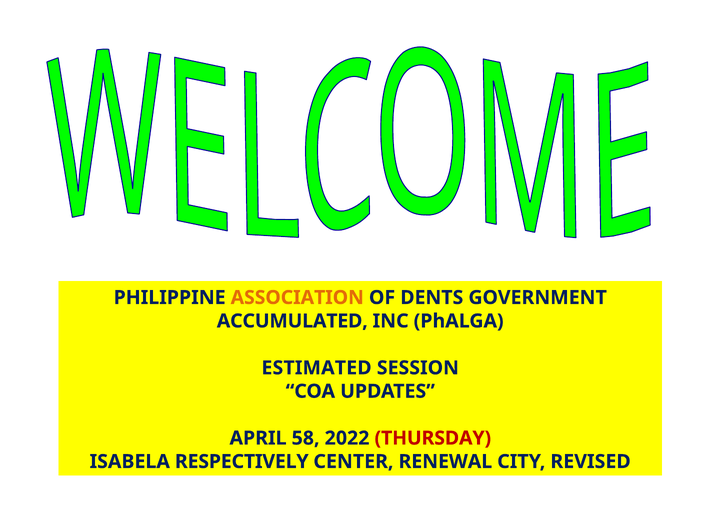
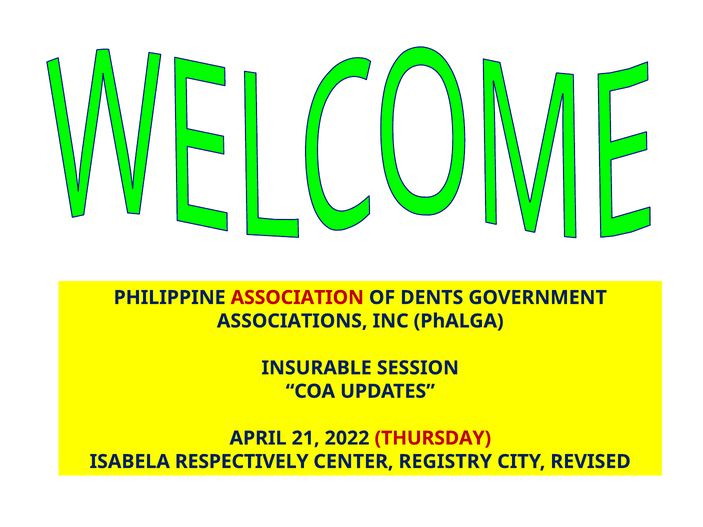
ASSOCIATION colour: orange -> red (297, 298)
ACCUMULATED: ACCUMULATED -> ASSOCIATIONS (292, 321)
ESTIMATED: ESTIMATED -> INSURABLE (317, 368)
58: 58 -> 21 (306, 438)
RENEWAL: RENEWAL -> REGISTRY (445, 462)
